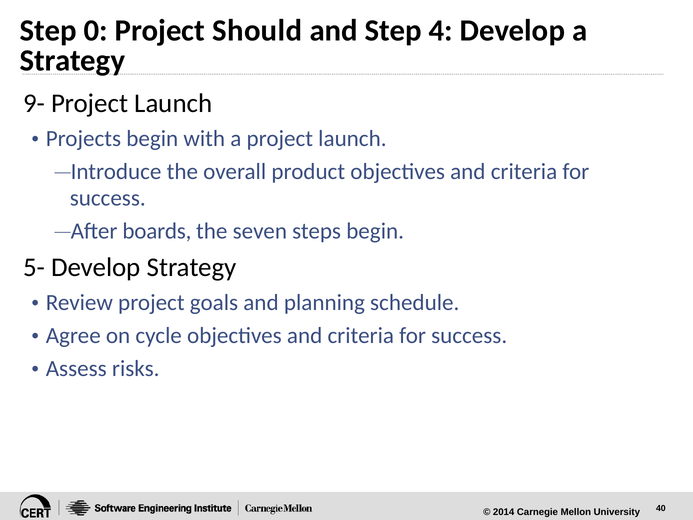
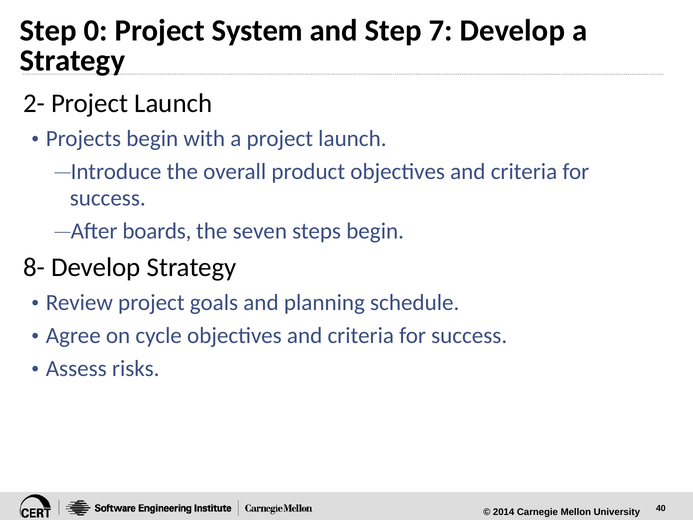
Should: Should -> System (258, 31)
4: 4 -> 7 (441, 31)
9-: 9- -> 2- (34, 103)
5-: 5- -> 8- (34, 267)
